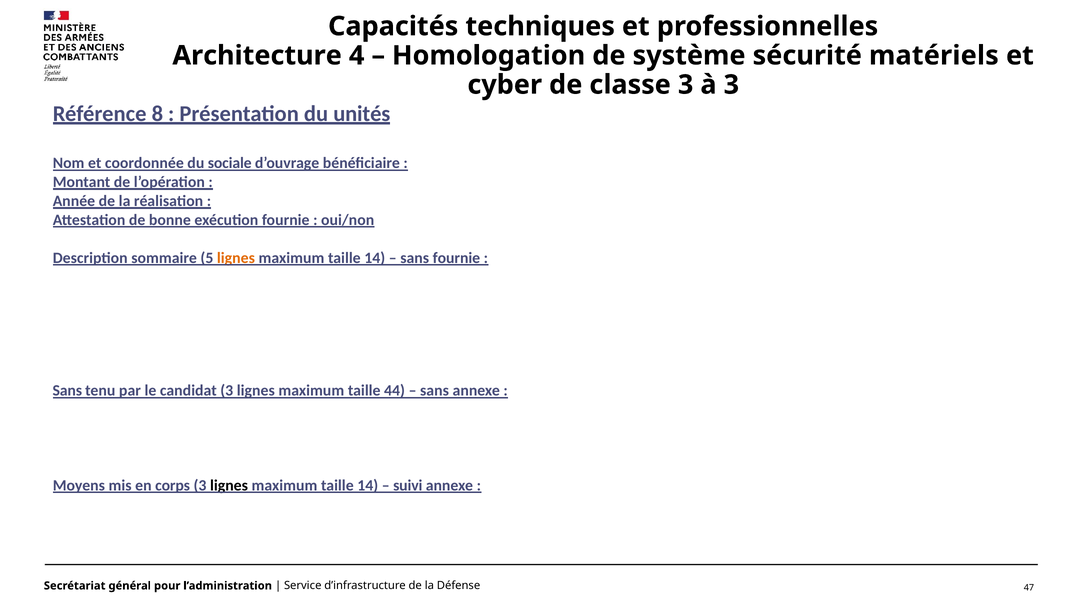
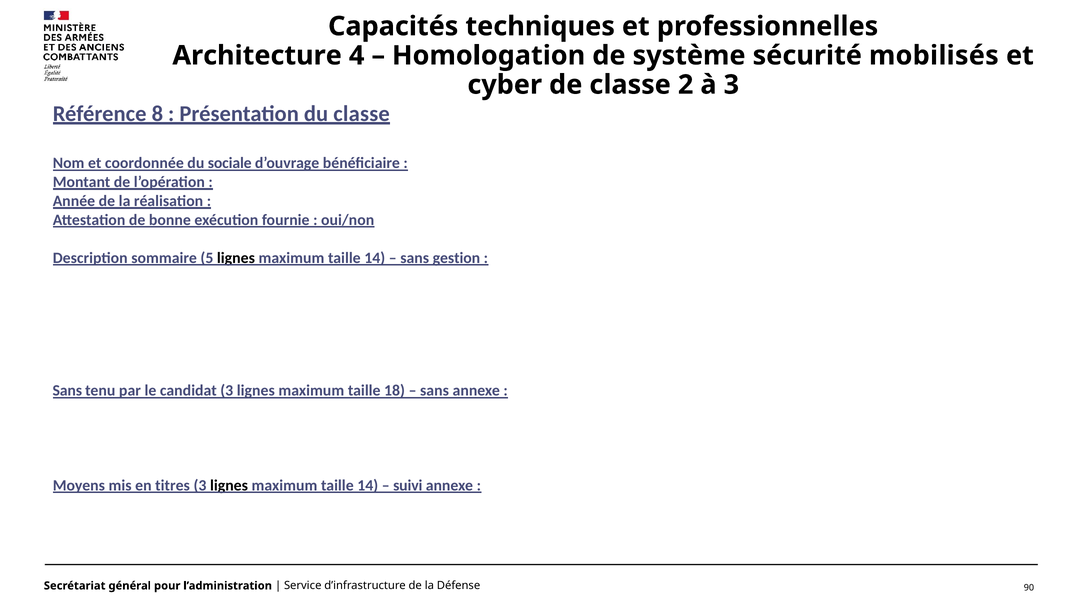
matériels: matériels -> mobilisés (934, 56)
classe 3: 3 -> 2 (686, 85)
du unités: unités -> classe (362, 113)
lignes colour: orange -> black (236, 258)
sans fournie: fournie -> gestion (456, 258)
44: 44 -> 18 (395, 390)
corps: corps -> titres (173, 485)
47: 47 -> 90 (1029, 587)
